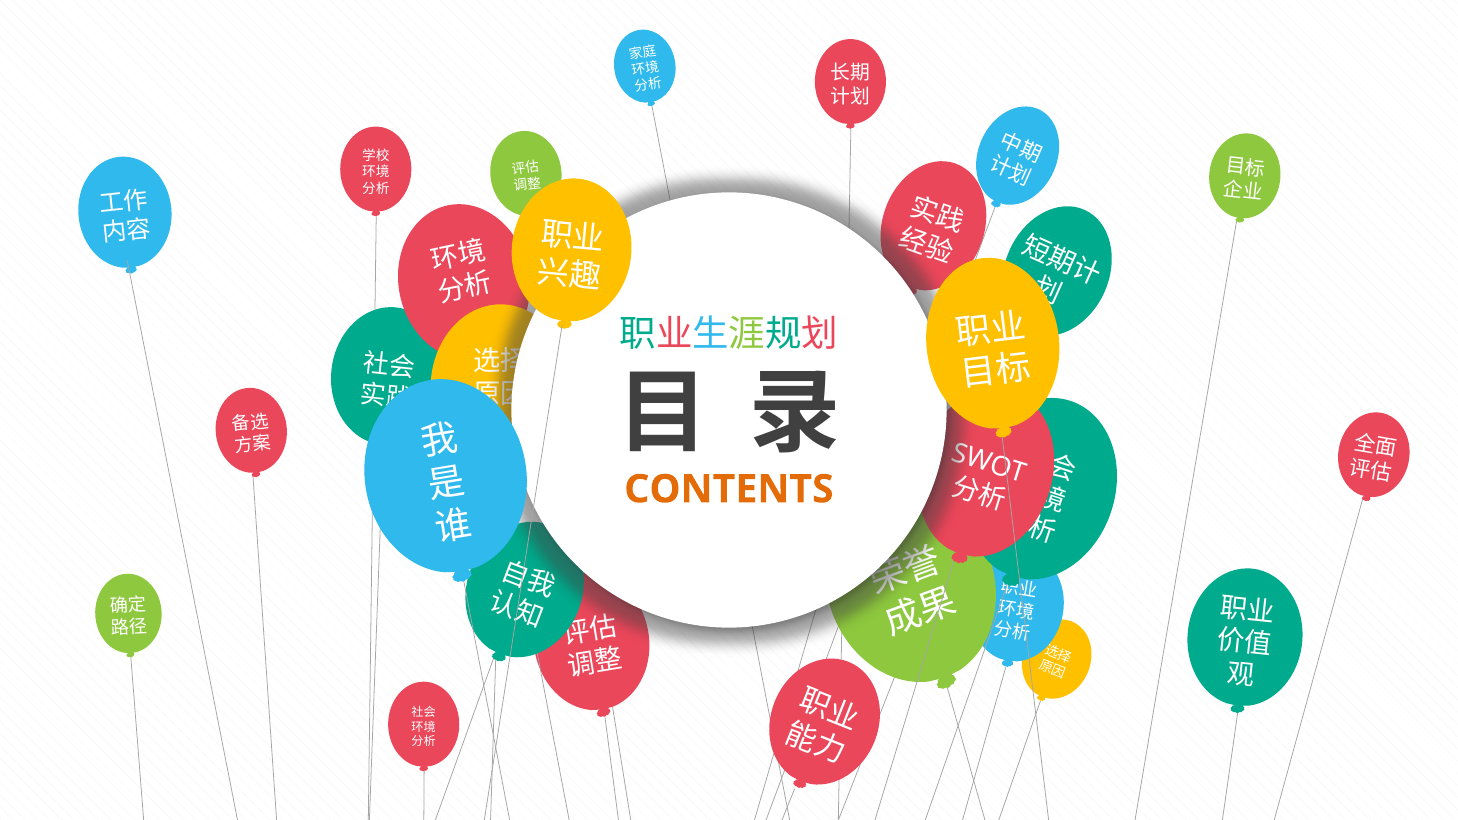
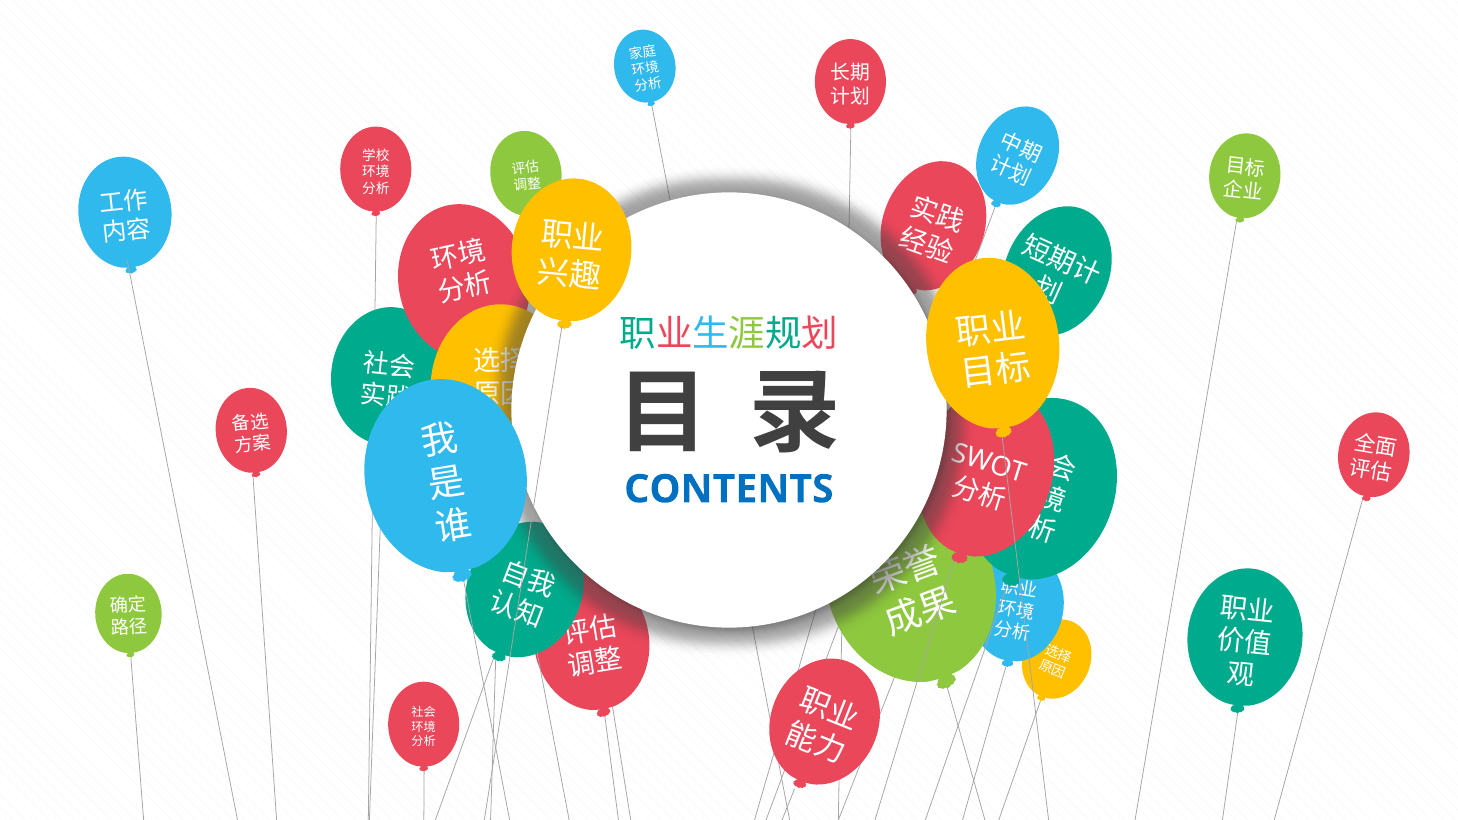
CONTENTS colour: orange -> blue (729, 489)
